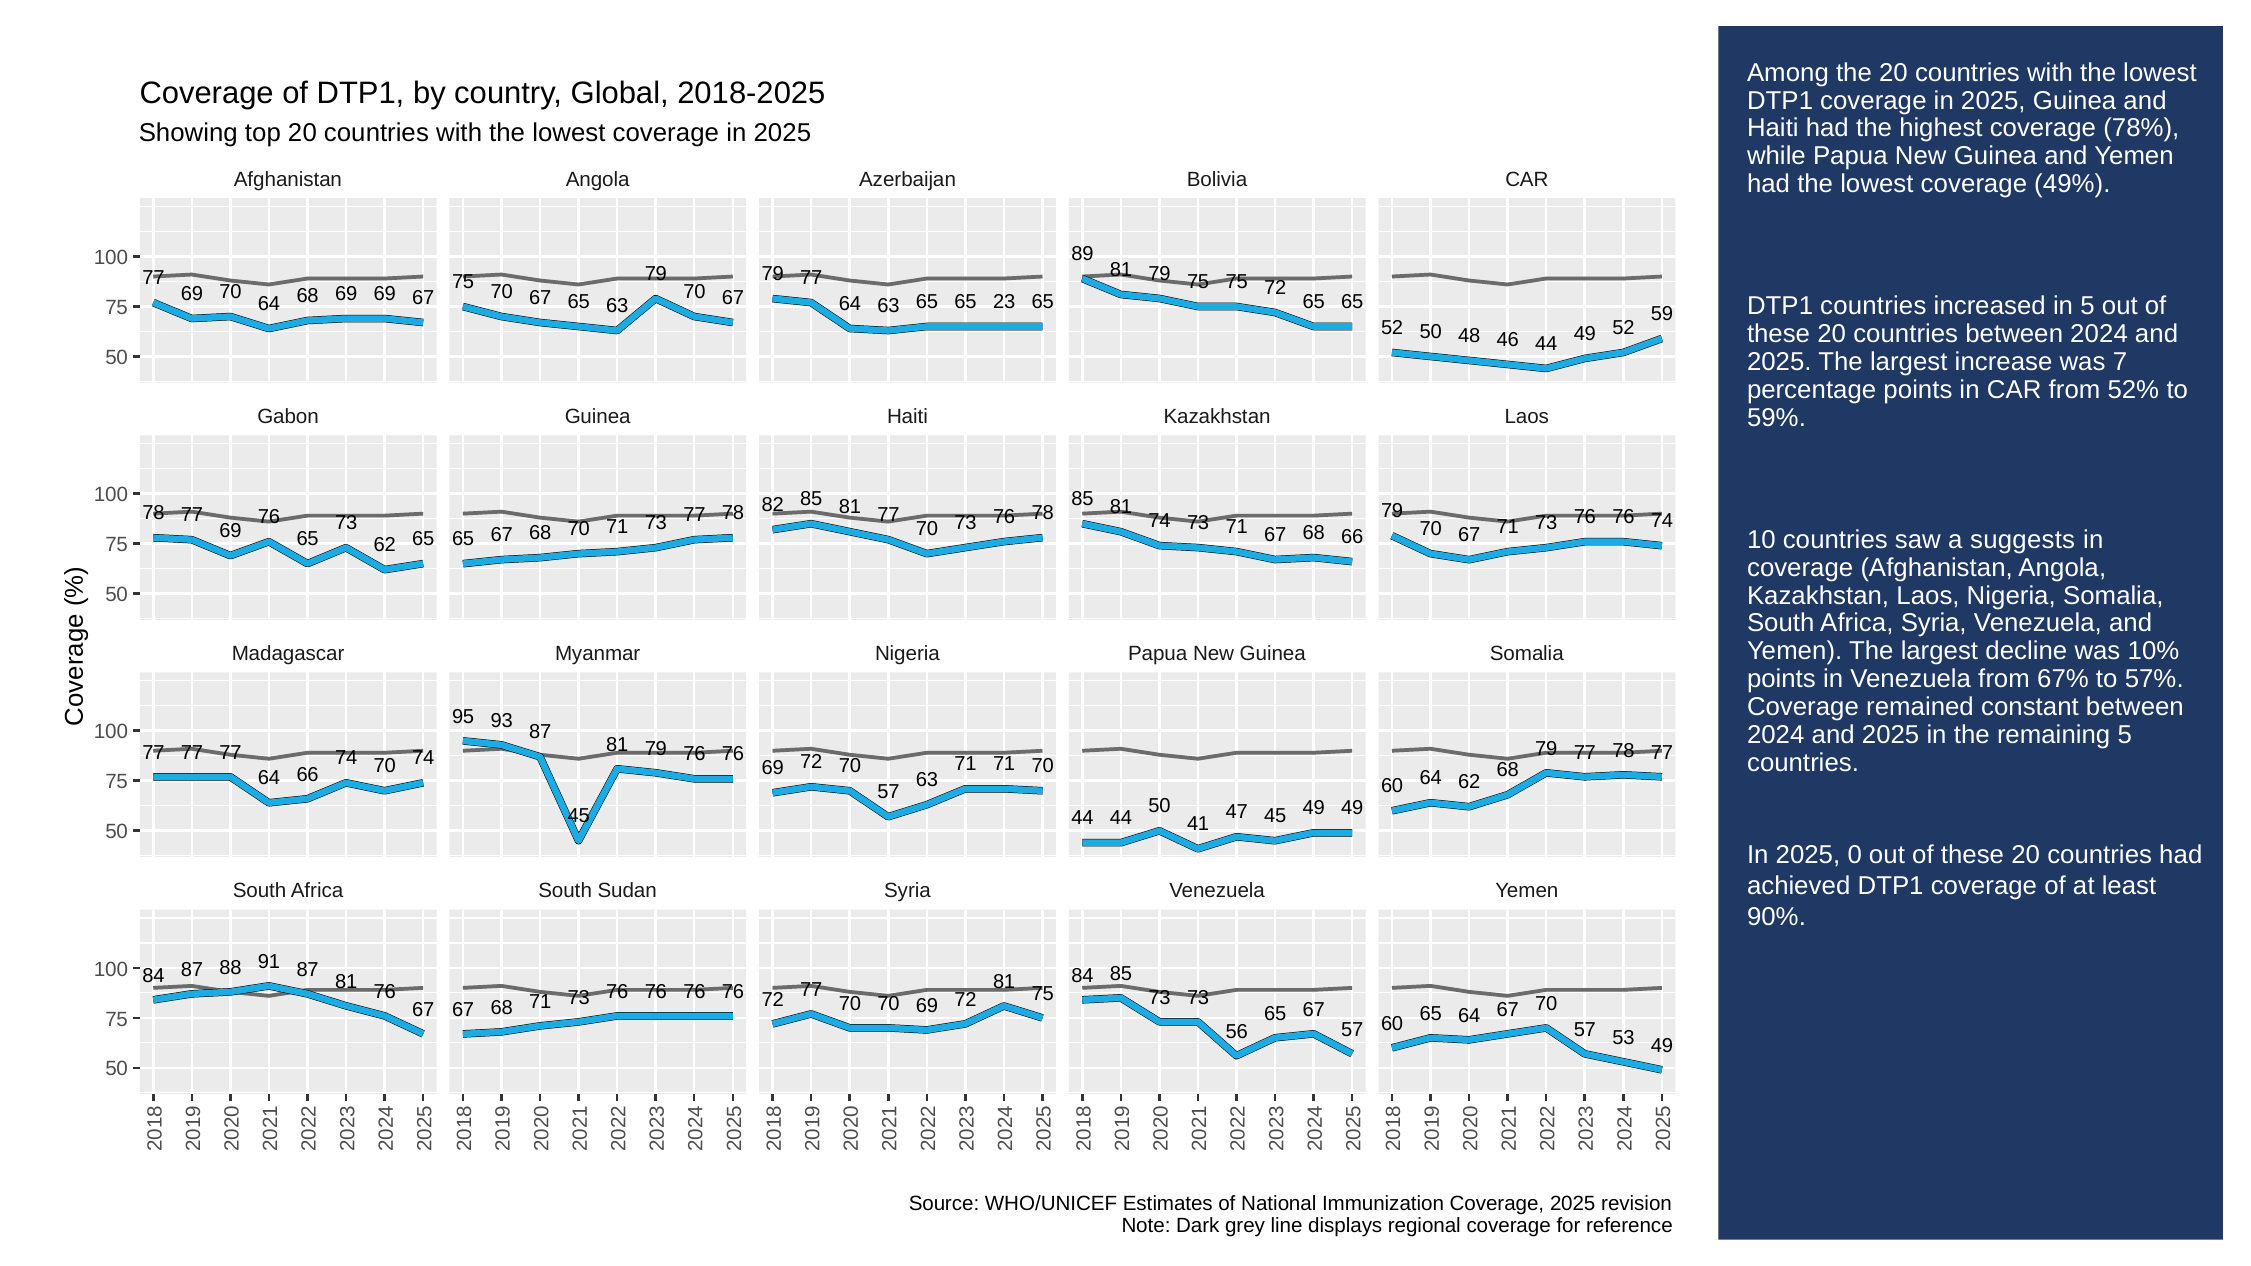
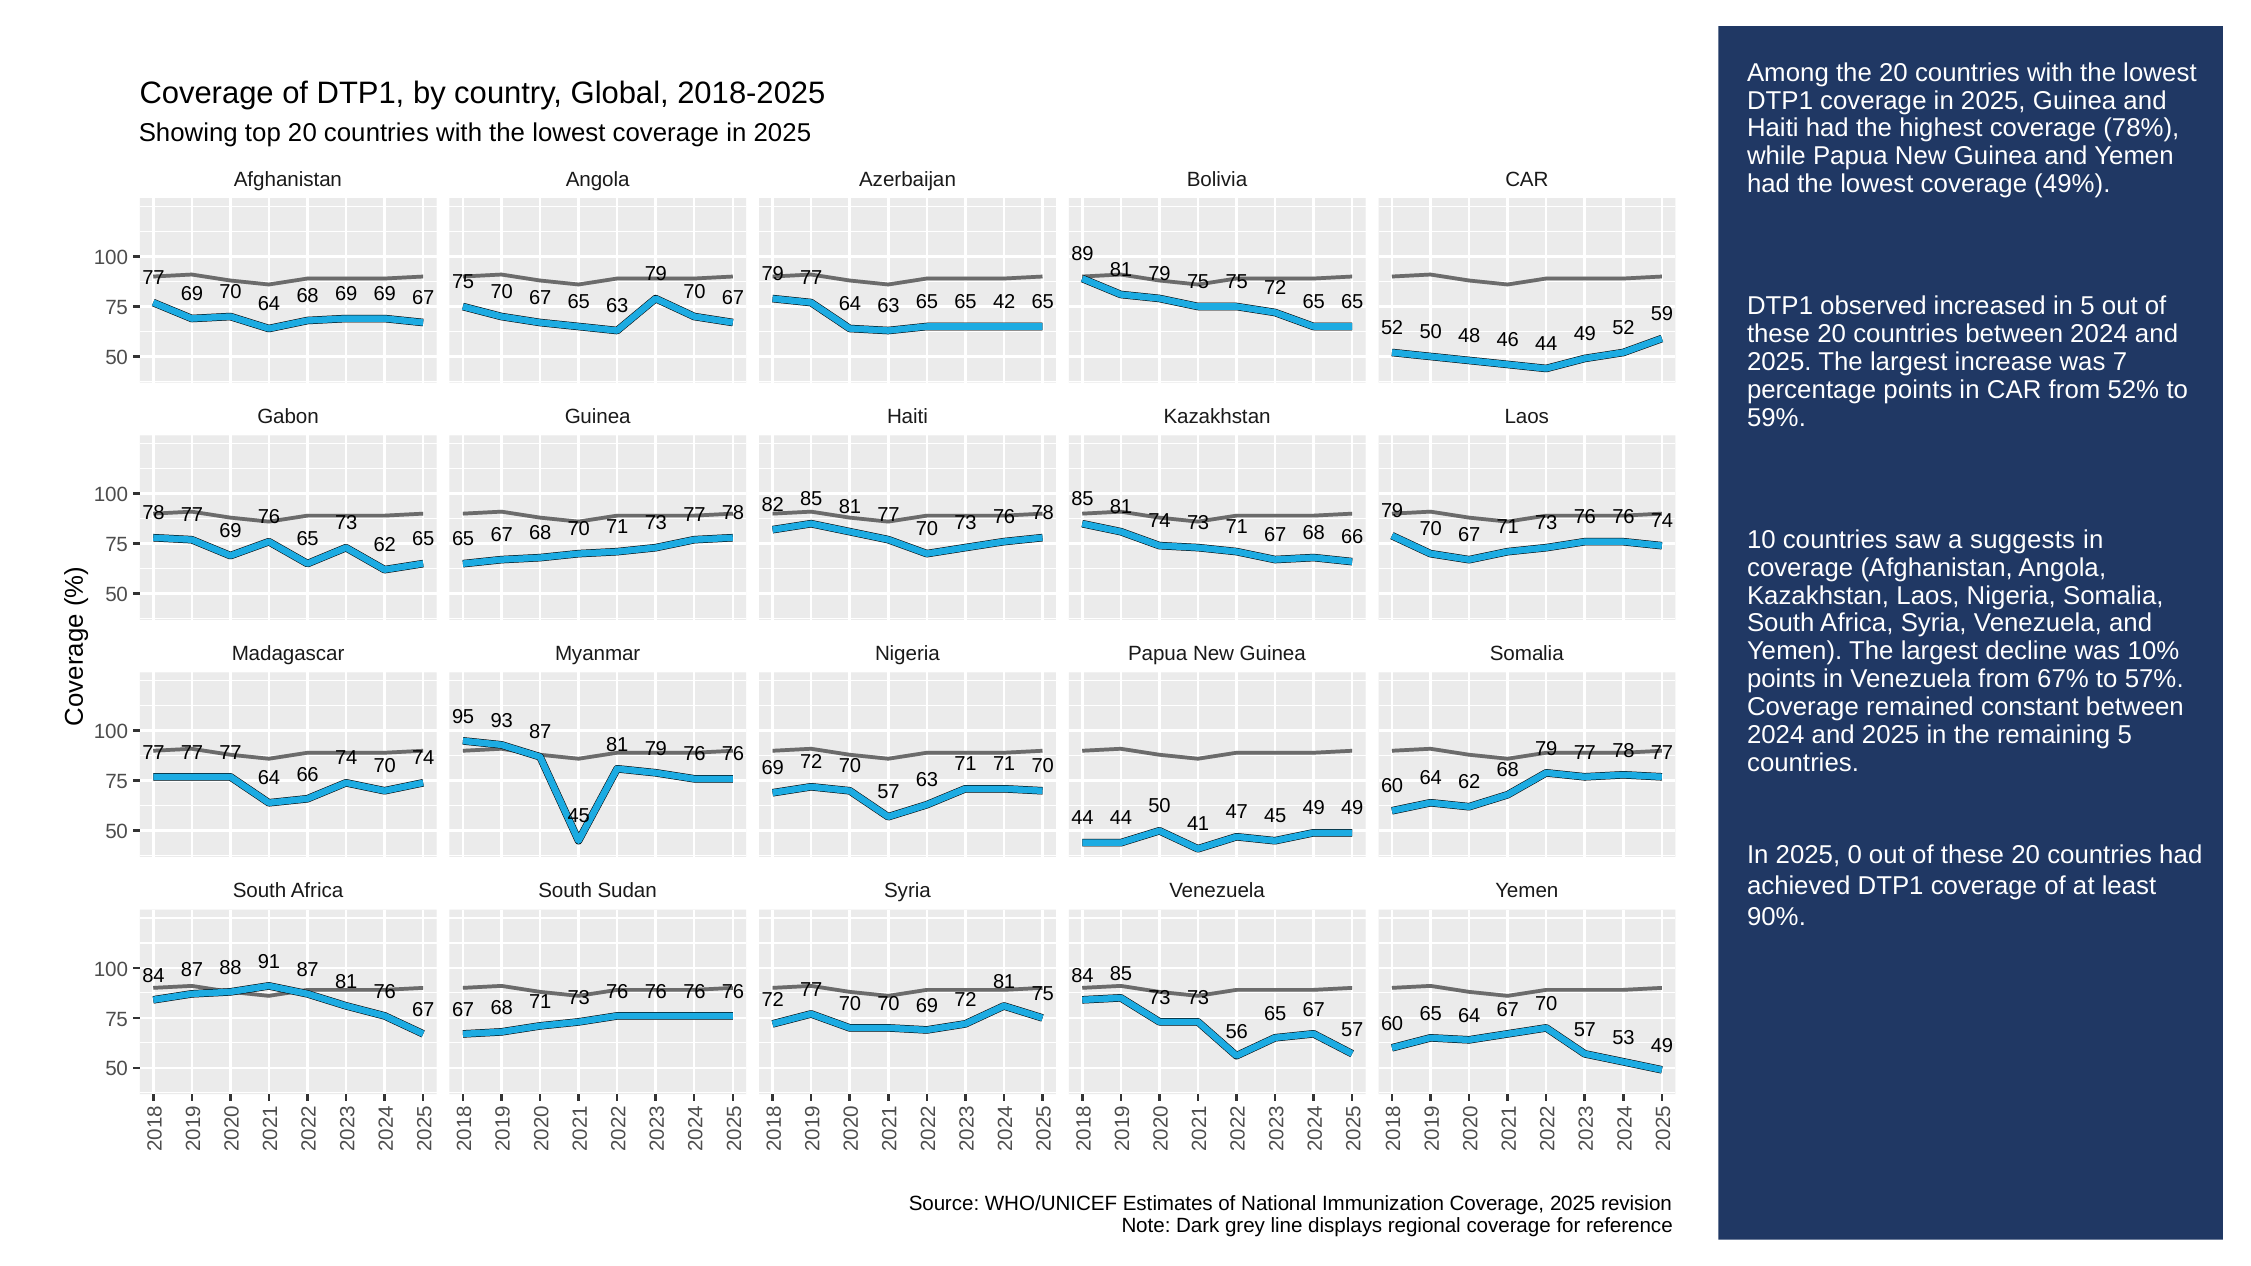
DTP1 countries: countries -> observed (1873, 306)
23: 23 -> 42 (1004, 302)
